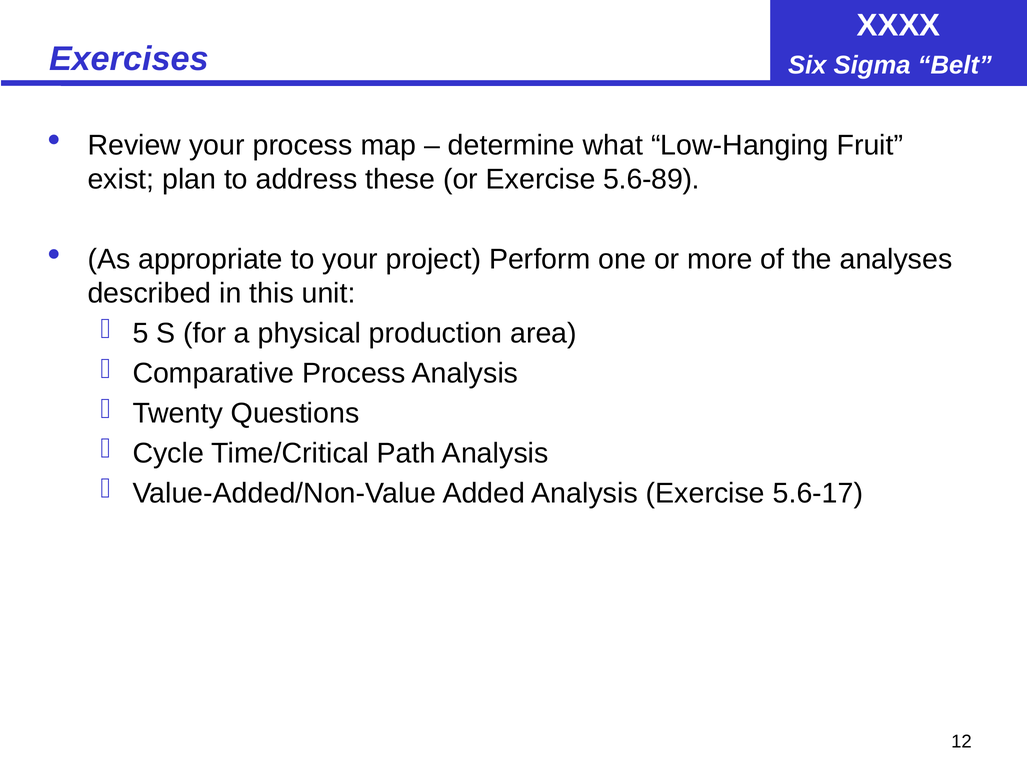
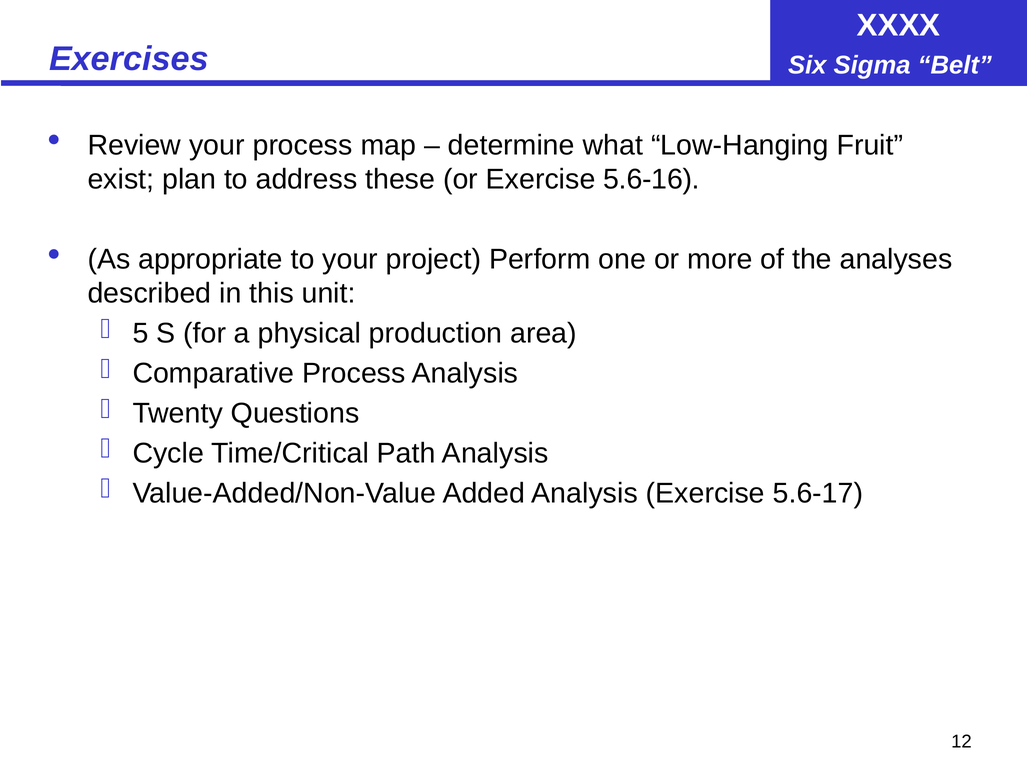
5.6-89: 5.6-89 -> 5.6-16 (652, 179)
